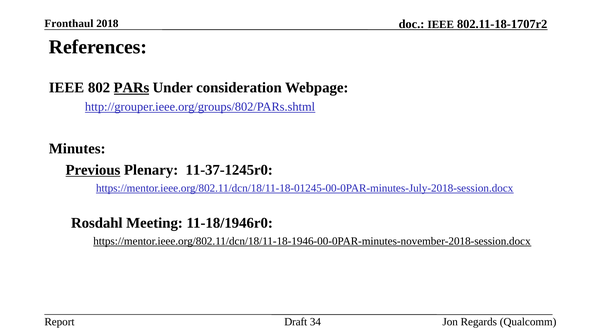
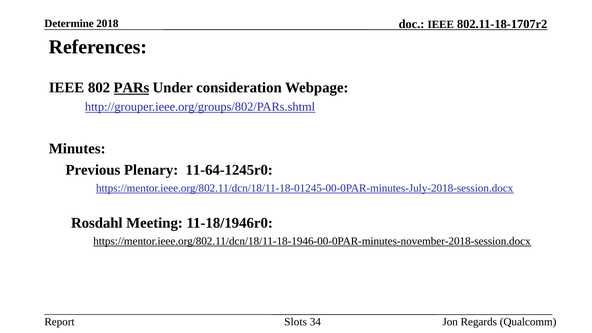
Fronthaul: Fronthaul -> Determine (69, 24)
Previous underline: present -> none (93, 170)
11-37-1245r0: 11-37-1245r0 -> 11-64-1245r0 (229, 170)
Draft: Draft -> Slots (296, 322)
